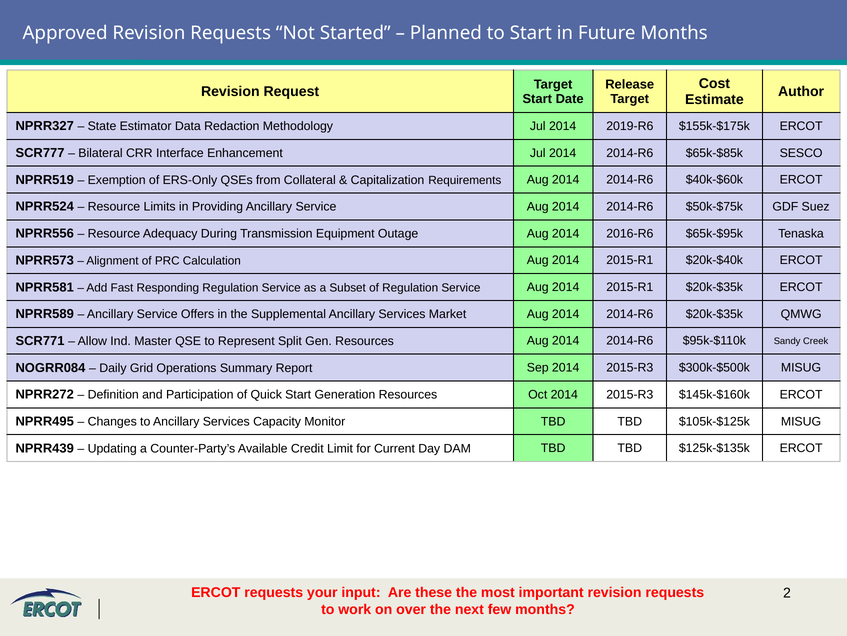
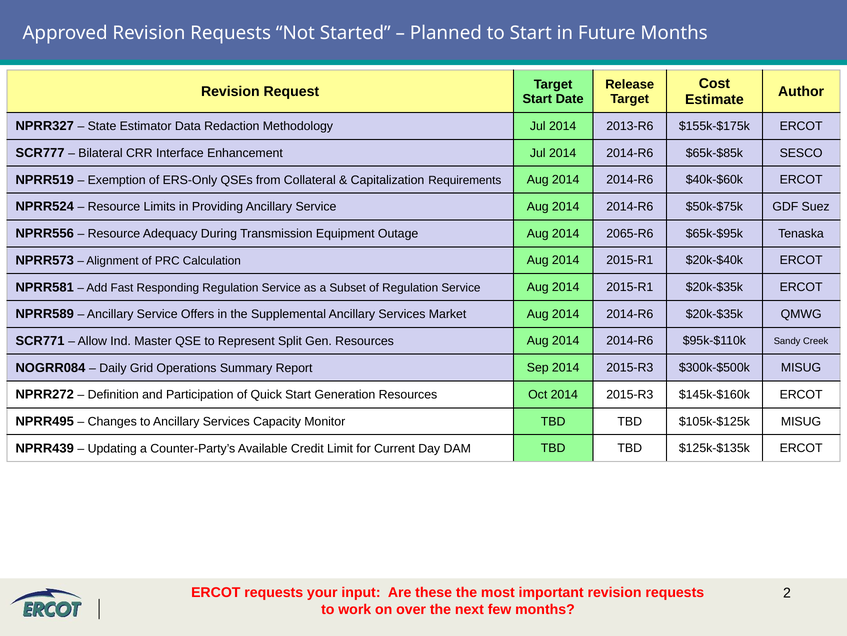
2019-R6: 2019-R6 -> 2013-R6 (630, 126)
2016-R6: 2016-R6 -> 2065-R6 (630, 233)
